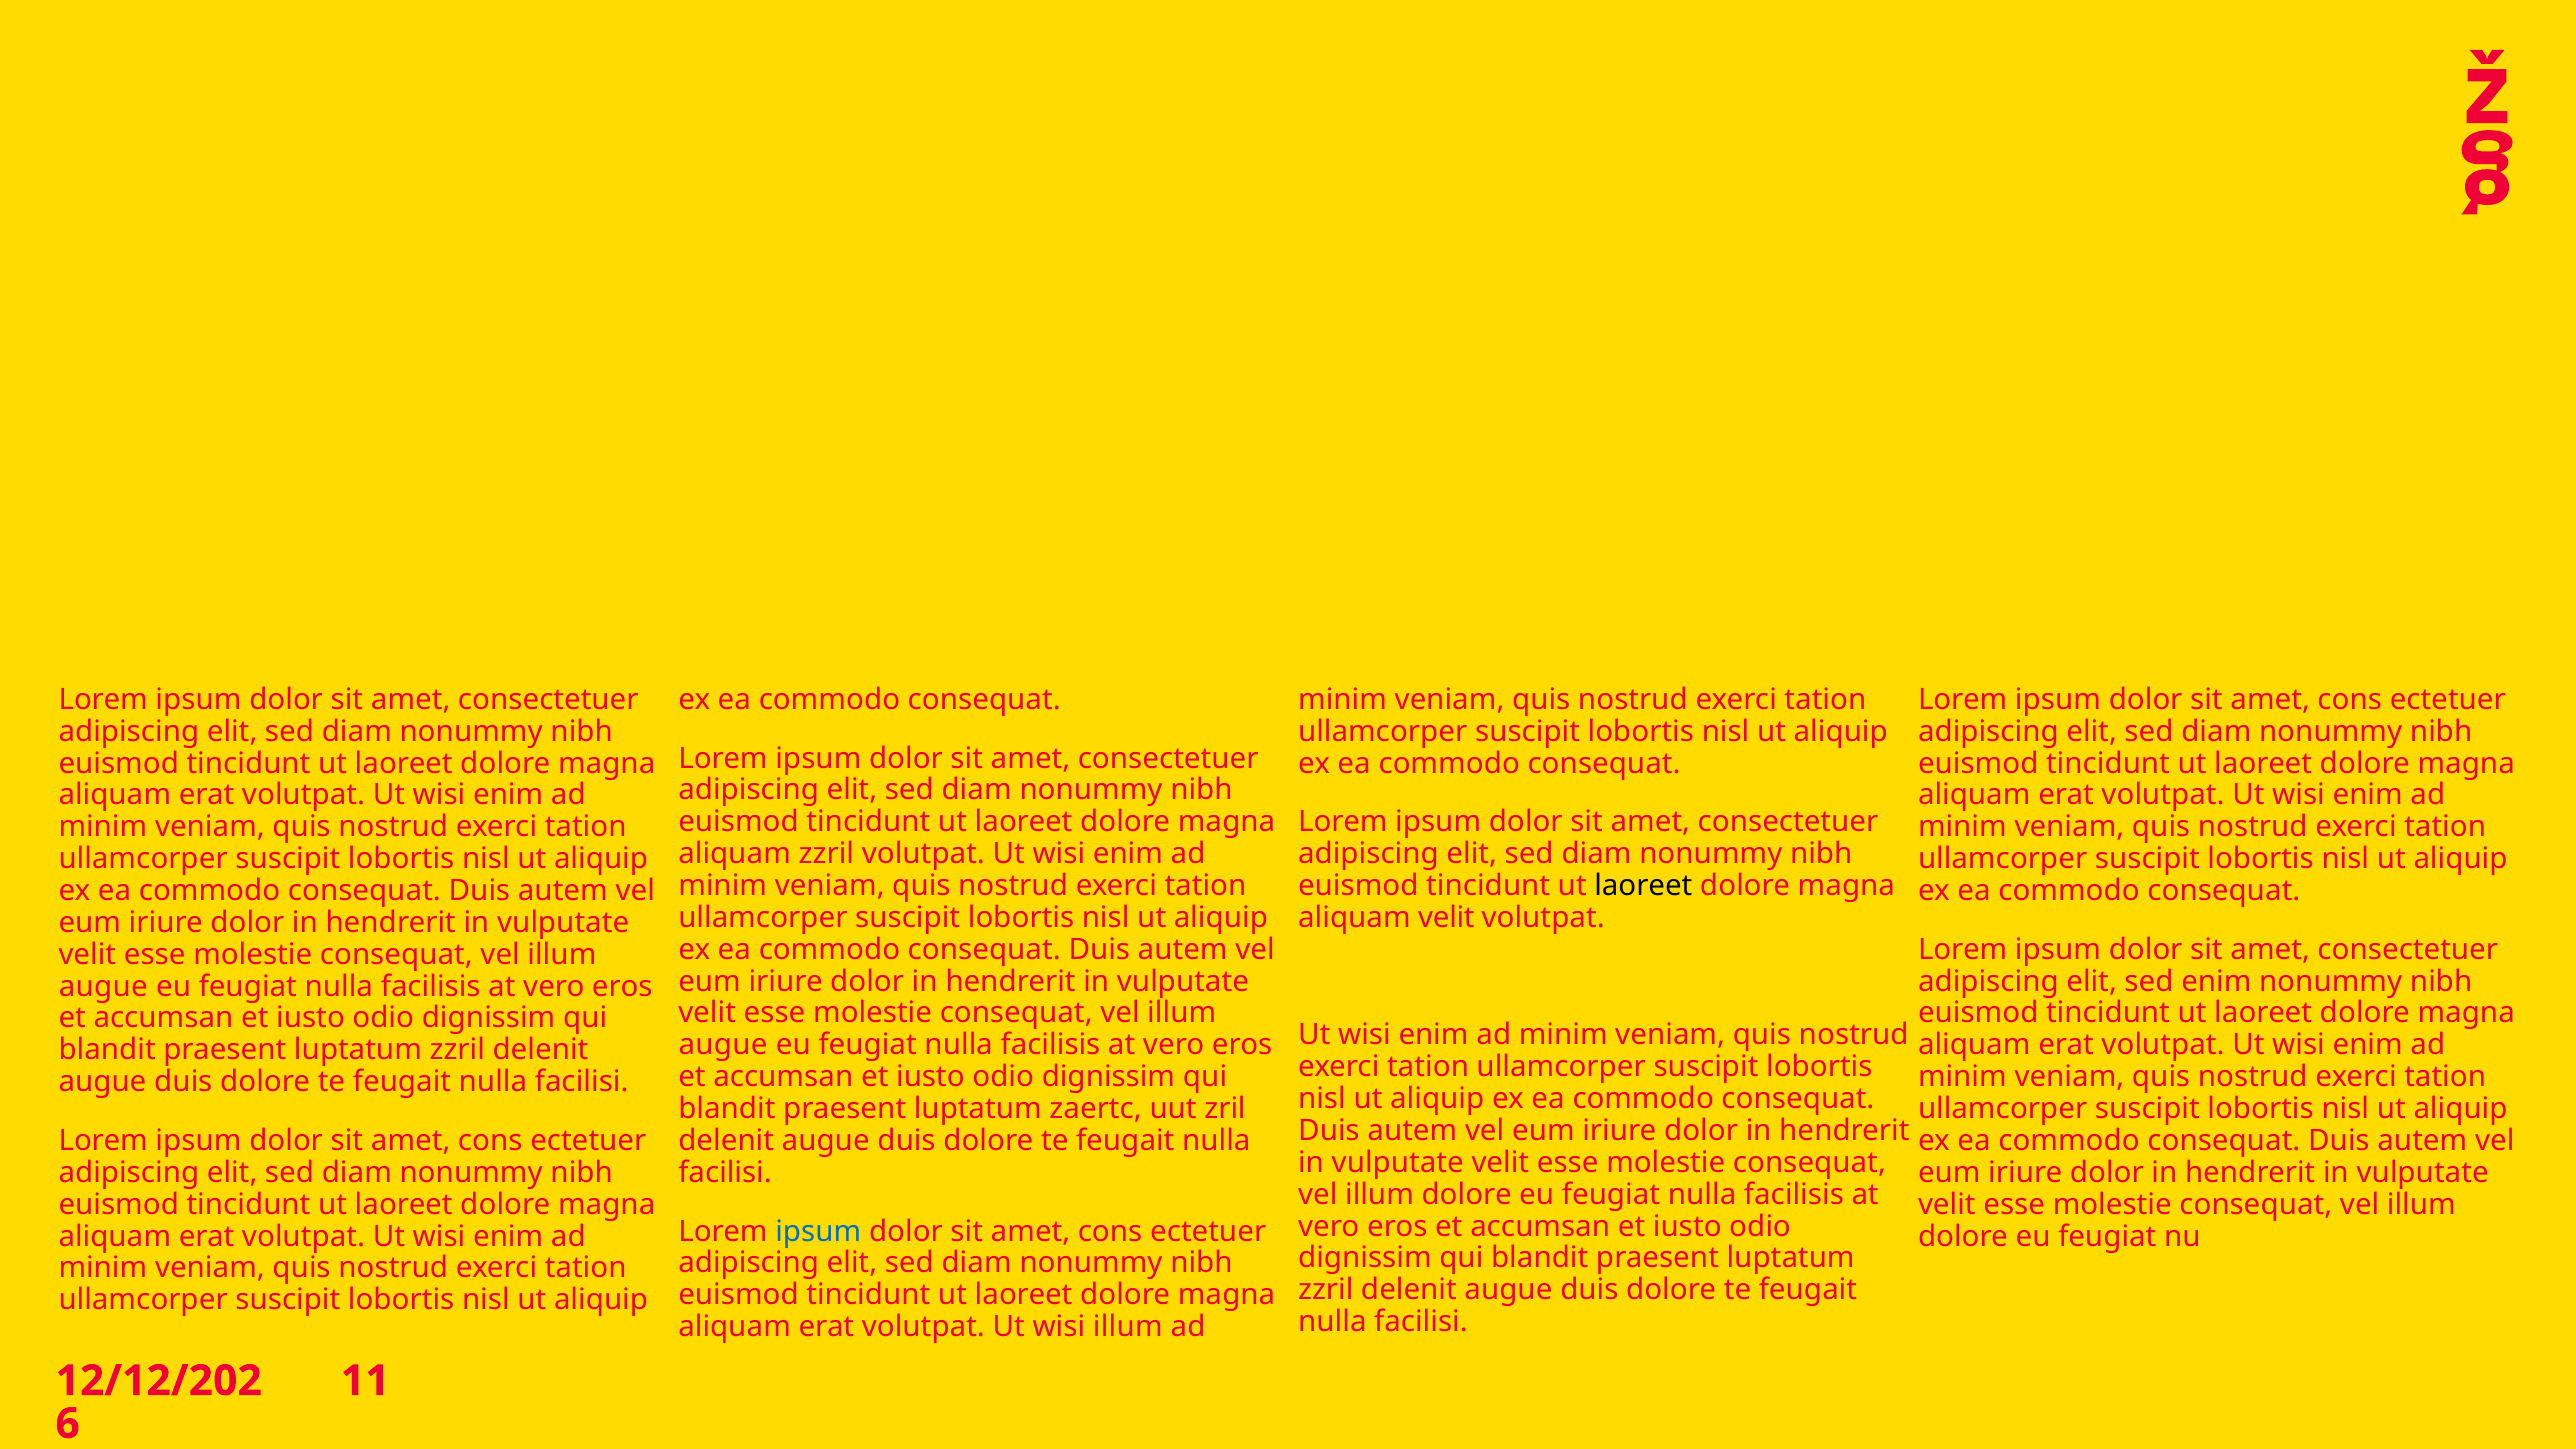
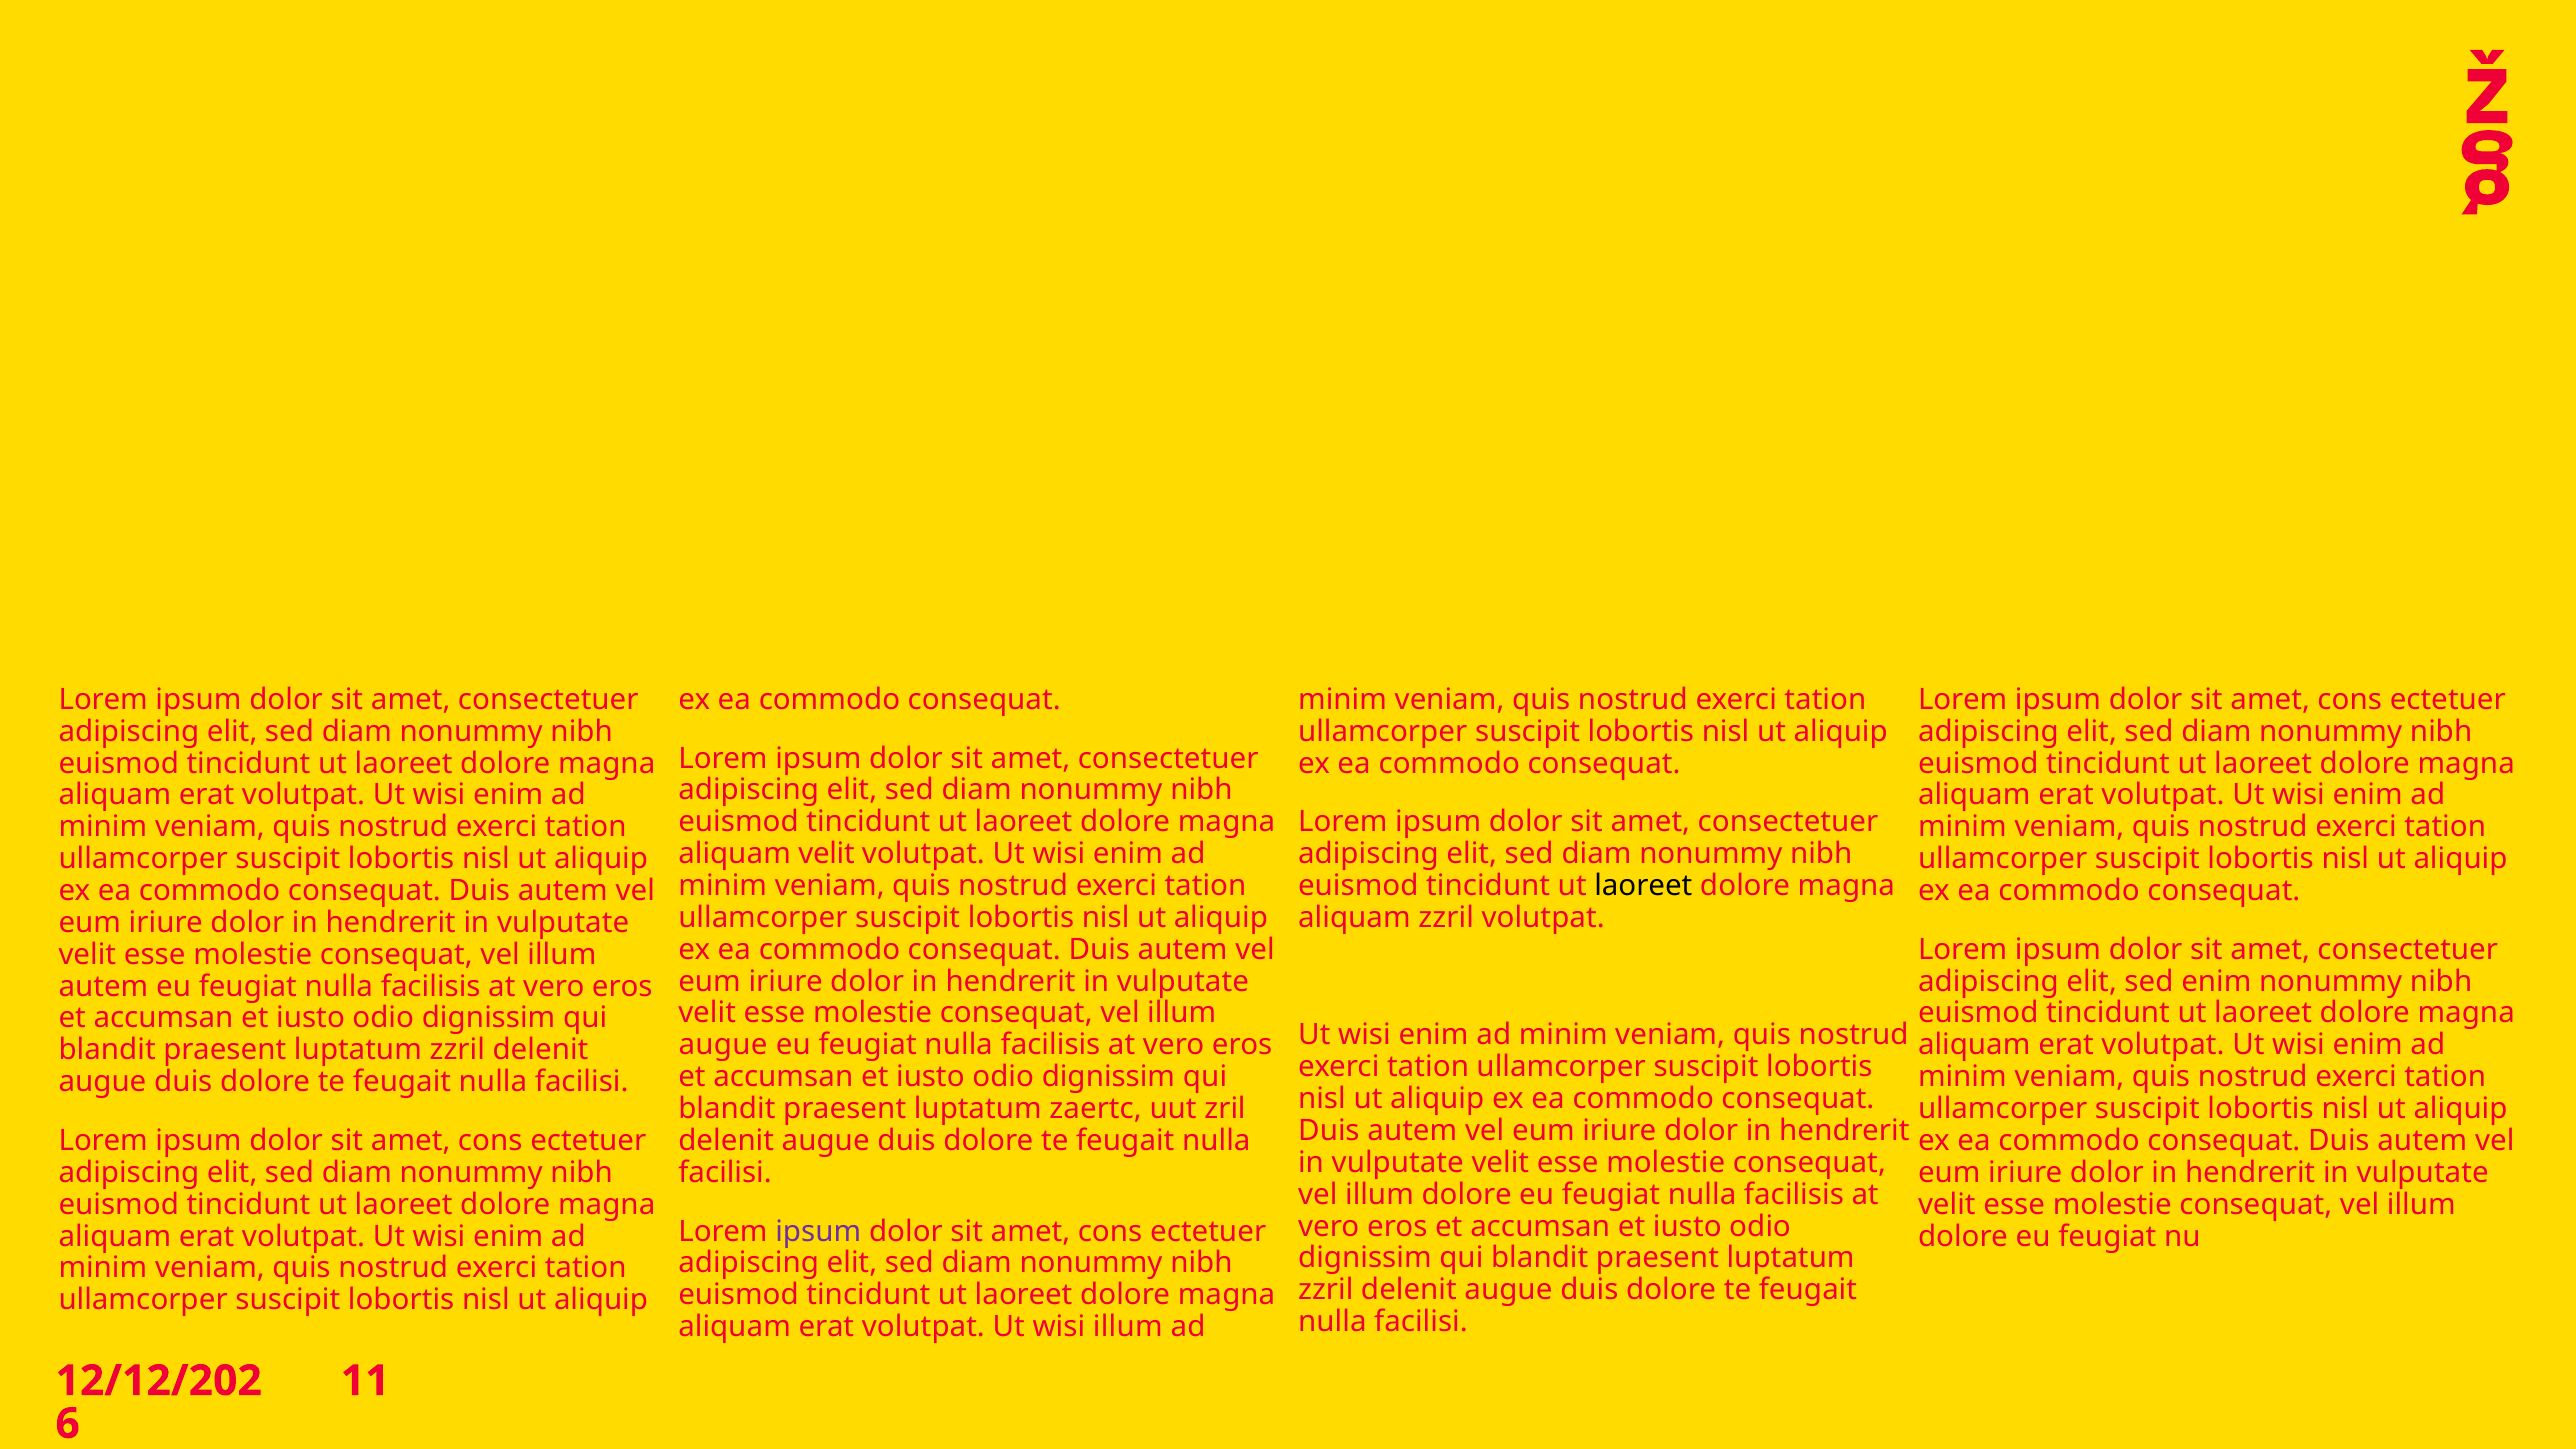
aliquam zzril: zzril -> velit (827, 854)
aliquam velit: velit -> zzril (1446, 918)
augue: augue -> autem (103, 986)
ipsum colour: blue -> purple (818, 1231)
